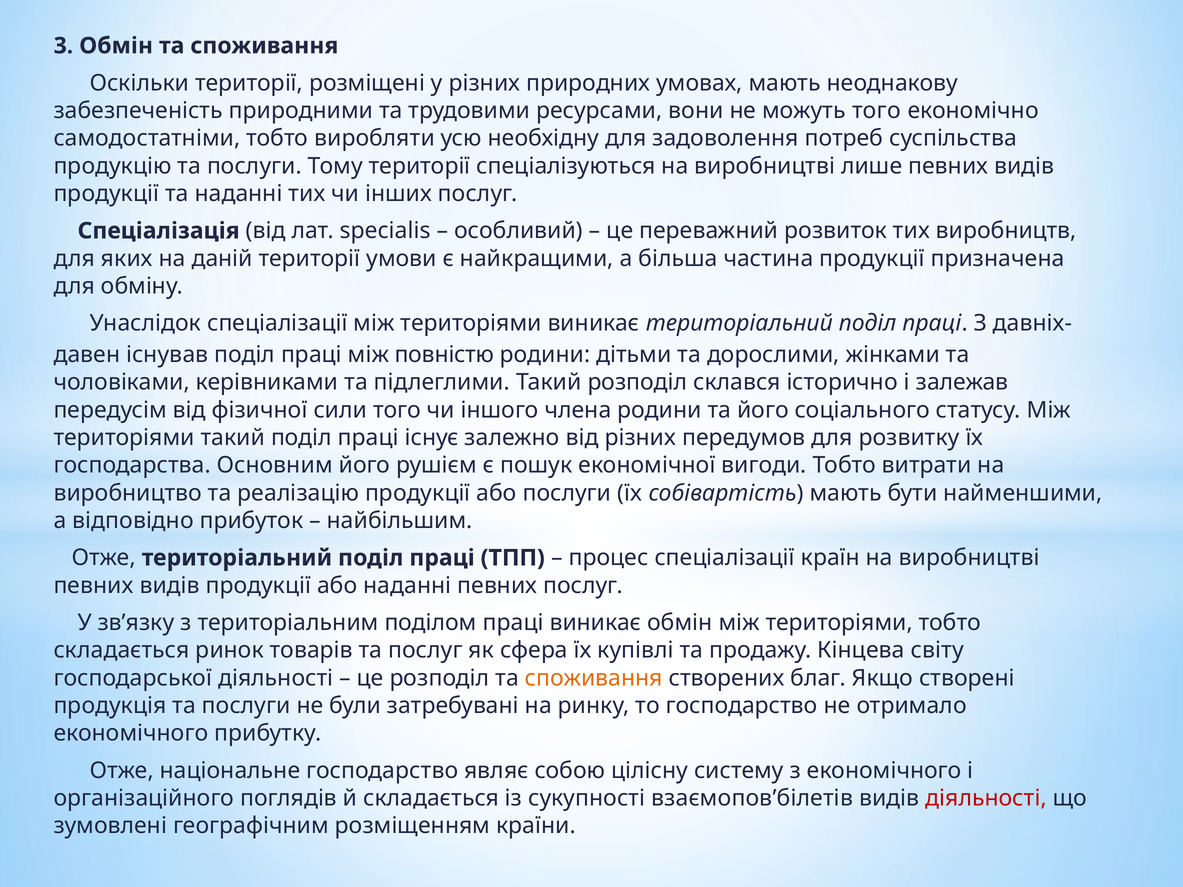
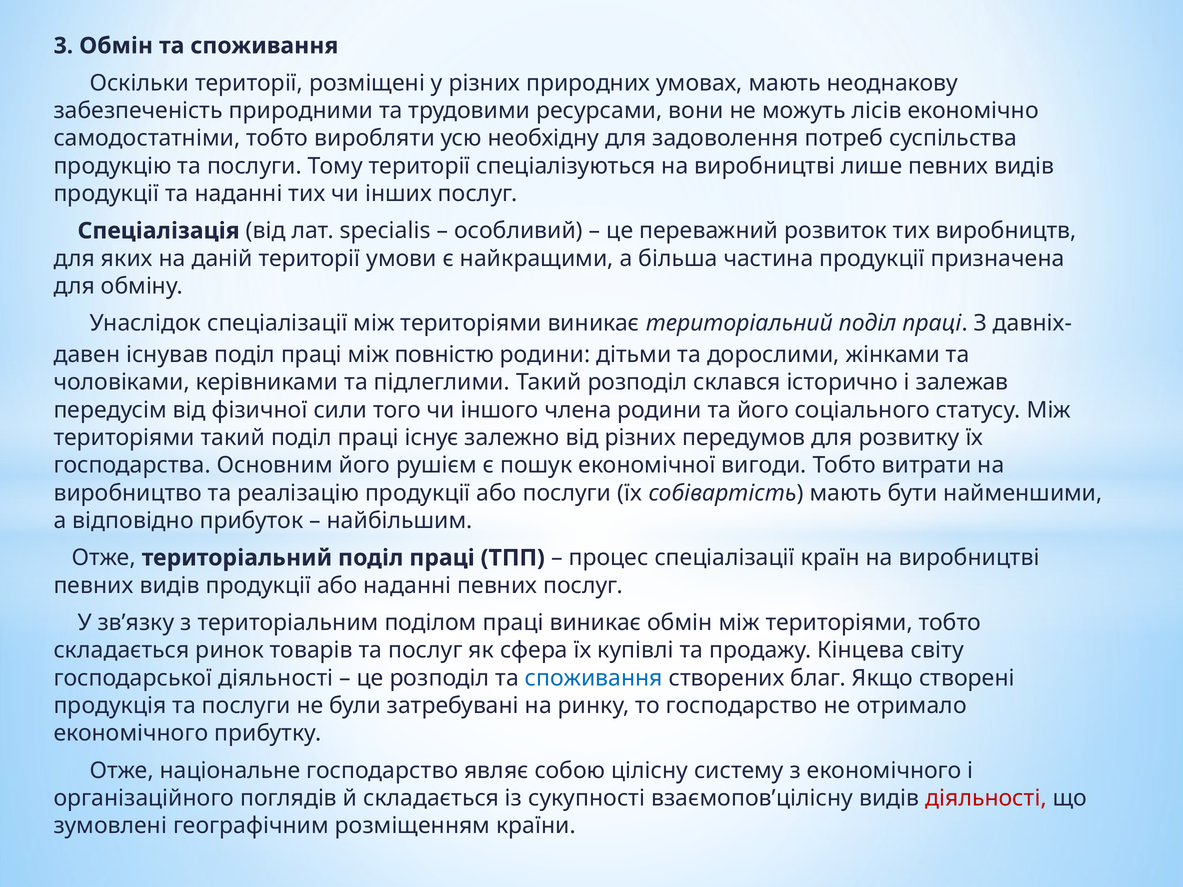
можуть того: того -> лісів (877, 111)
споживання colour: orange -> blue (594, 678)
взаємопов’білетів: взаємопов’білетів -> взаємопов’цілісну (752, 798)
